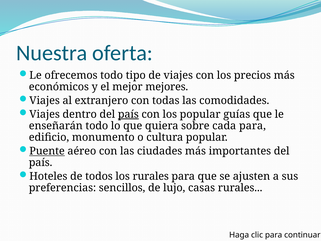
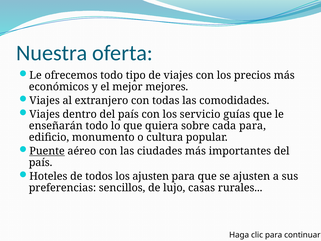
país underline: present -> none (128, 114)
los popular: popular -> servicio (200, 114)
los rurales: rurales -> ajusten (151, 176)
